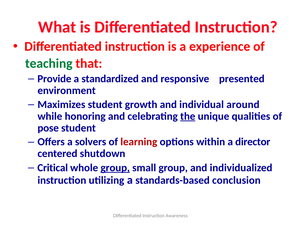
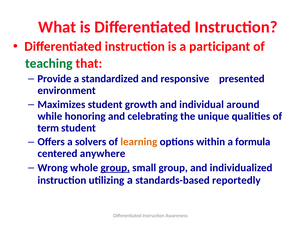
experience: experience -> participant (220, 46)
the underline: present -> none (188, 116)
pose: pose -> term (48, 128)
learning colour: red -> orange (139, 142)
director: director -> formula (253, 142)
shutdown: shutdown -> anywhere (103, 153)
Critical: Critical -> Wrong (53, 167)
conclusion: conclusion -> reportedly (236, 180)
